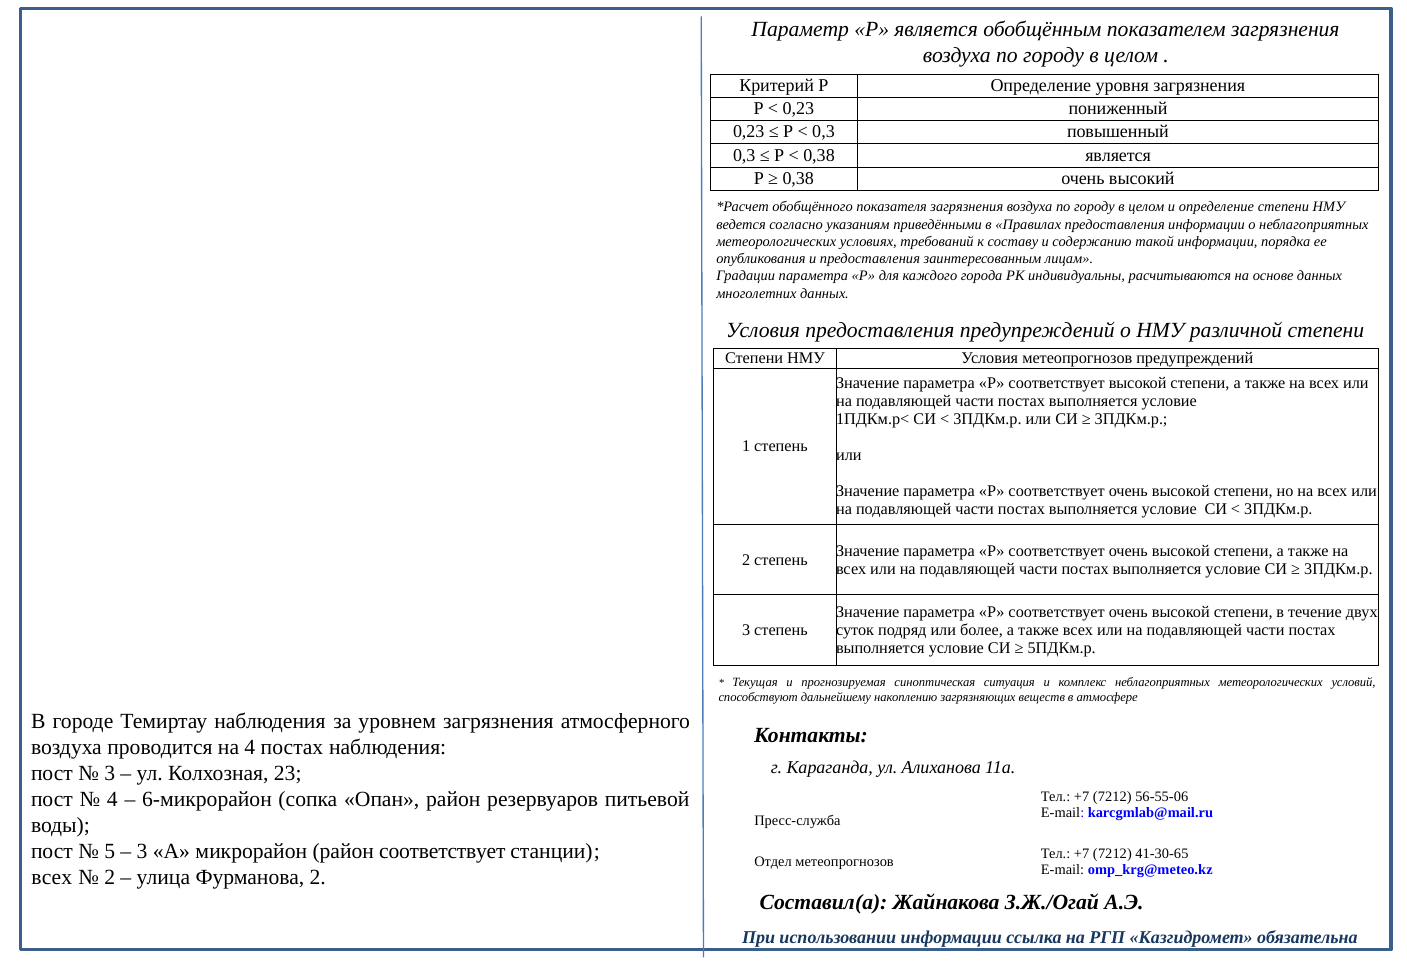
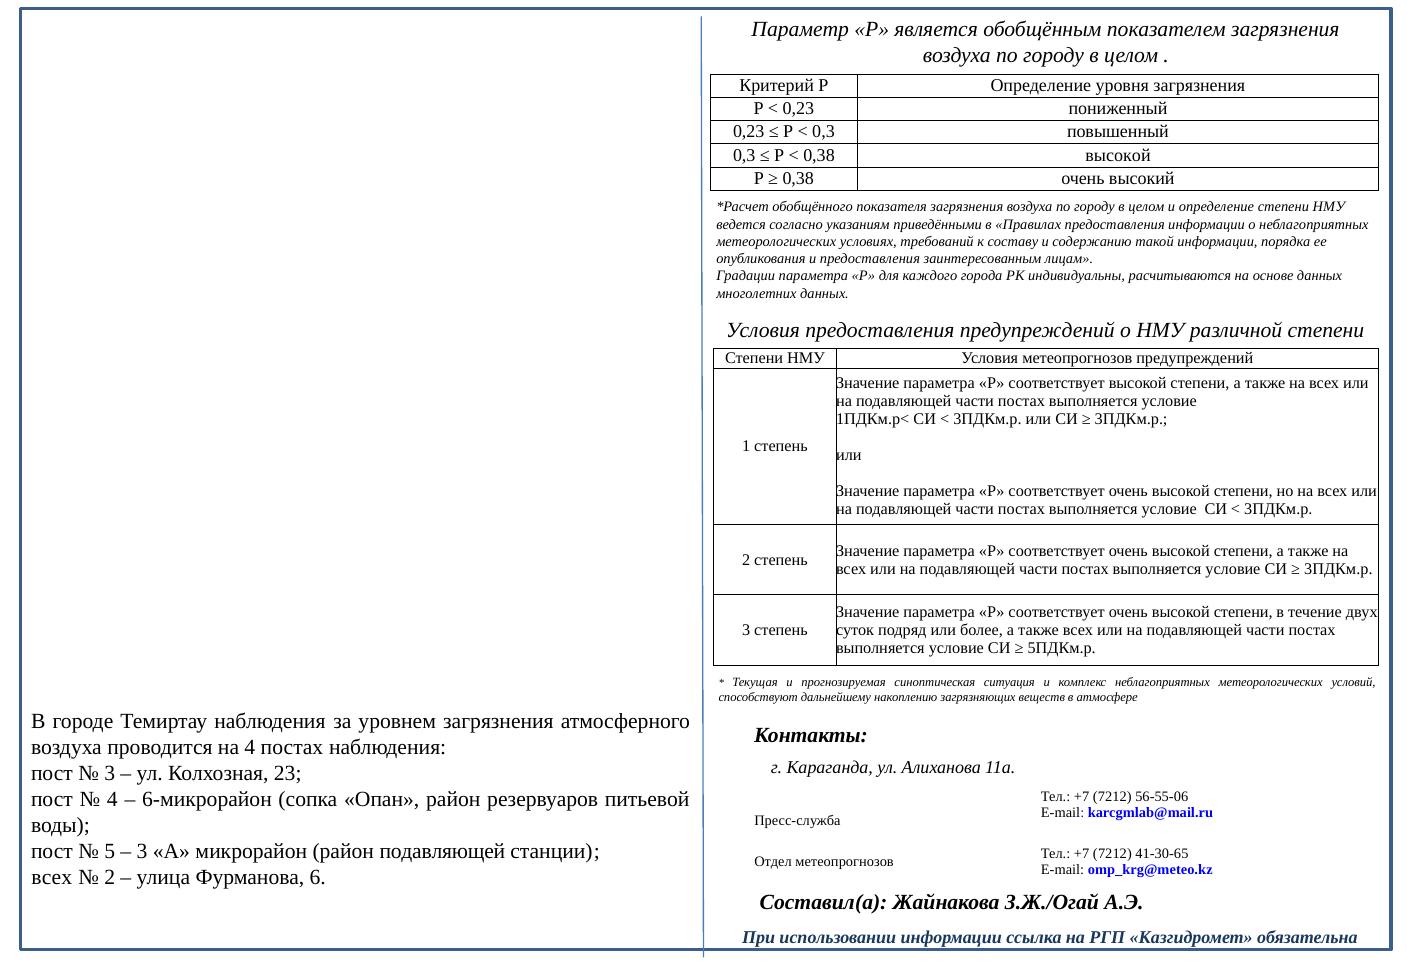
0,38 является: является -> высокой (1118, 155)
район соответствует: соответствует -> подавляющей (442, 851)
Фурманова 2: 2 -> 6 (318, 877)
